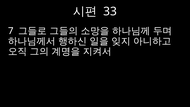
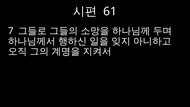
33: 33 -> 61 (110, 11)
